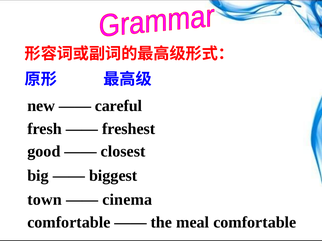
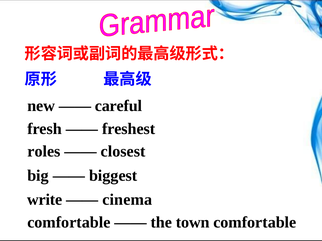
good: good -> roles (44, 152)
town: town -> write (45, 200)
meal: meal -> town (193, 223)
